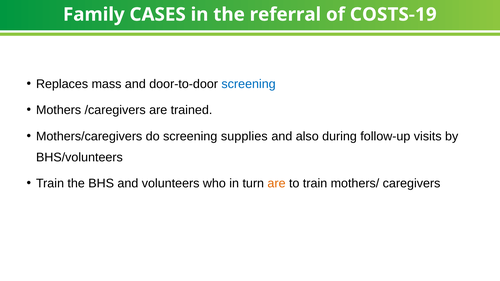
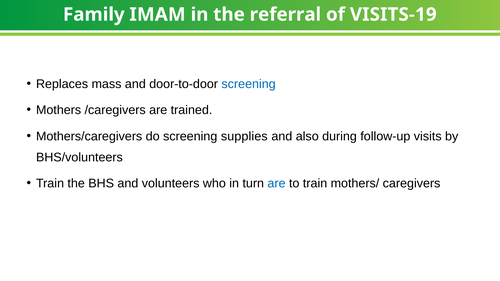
CASES: CASES -> IMAM (158, 15)
COSTS-19: COSTS-19 -> VISITS-19 (393, 15)
are colour: orange -> blue (277, 184)
